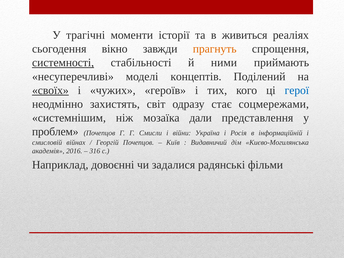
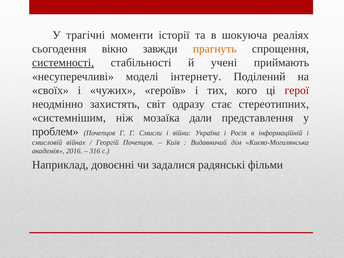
живиться: живиться -> шокуюча (245, 35)
ними: ними -> учені (224, 63)
концептів: концептів -> інтернету (196, 76)
своїх underline: present -> none (50, 90)
герої colour: blue -> red (297, 90)
соцмережами: соцмережами -> стереотипних (274, 104)
